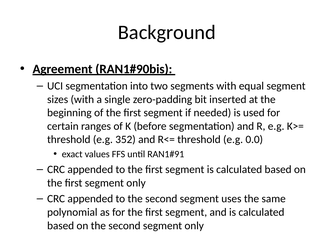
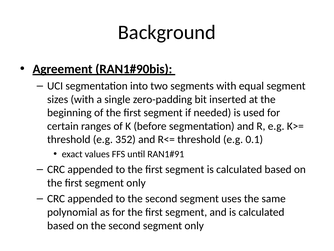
0.0: 0.0 -> 0.1 (254, 139)
